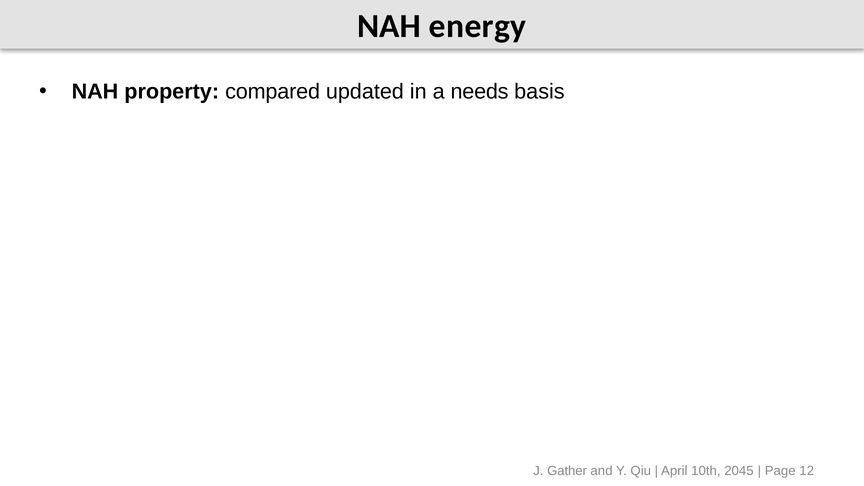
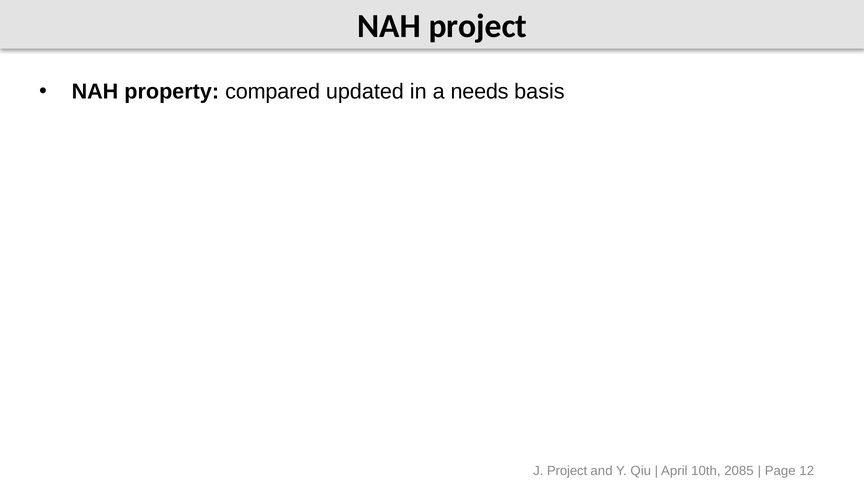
NAH energy: energy -> project (478, 26)
J Gather: Gather -> Project (567, 471)
2045: 2045 -> 2085 (739, 471)
